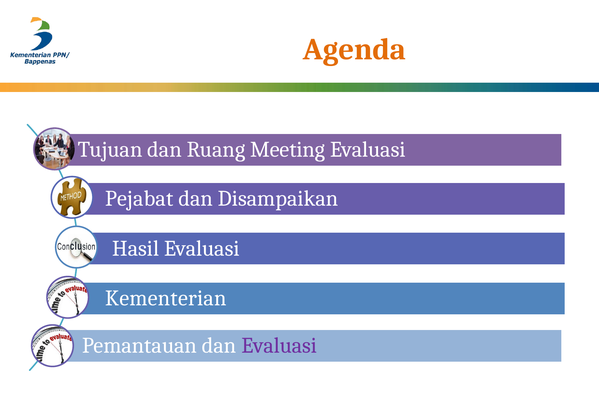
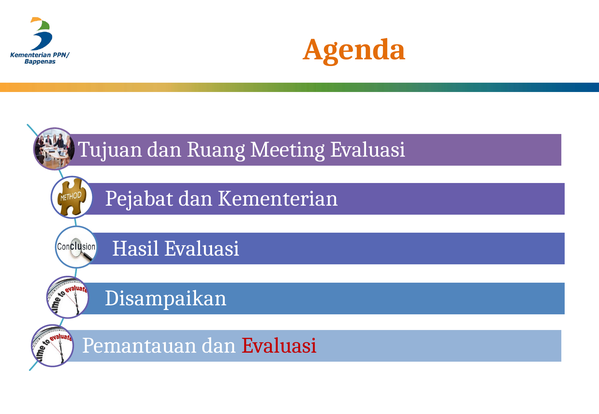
Disampaikan: Disampaikan -> Kementerian (278, 199)
Kementerian: Kementerian -> Disampaikan (166, 299)
Evaluasi colour: purple -> red (279, 346)
